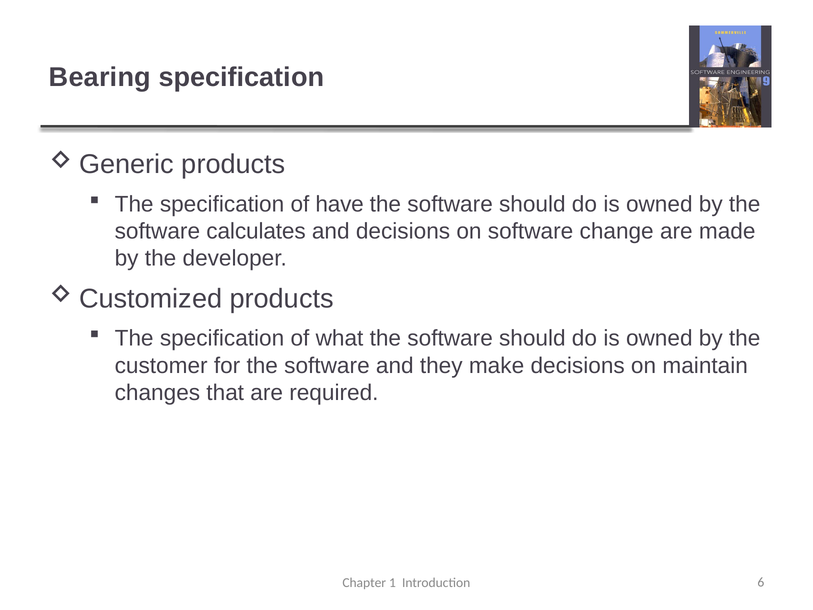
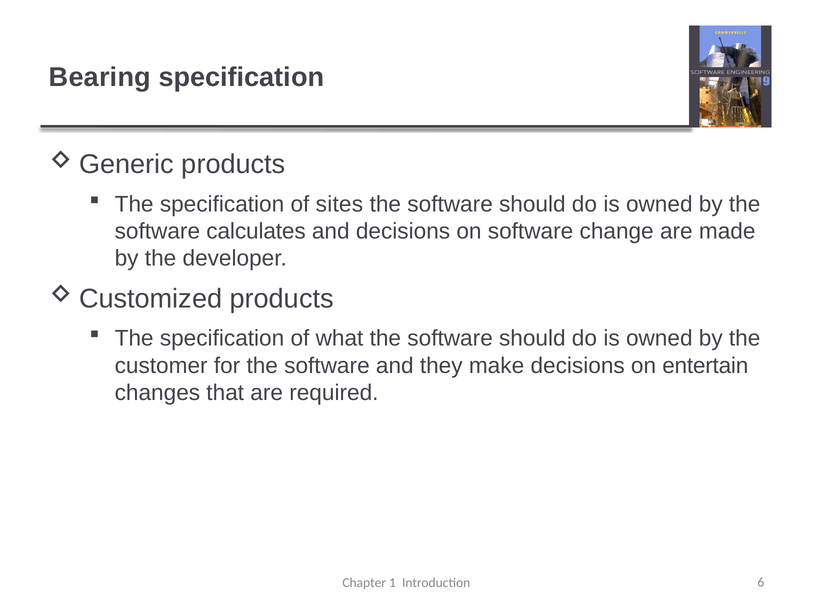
have: have -> sites (339, 204)
maintain: maintain -> entertain (705, 365)
